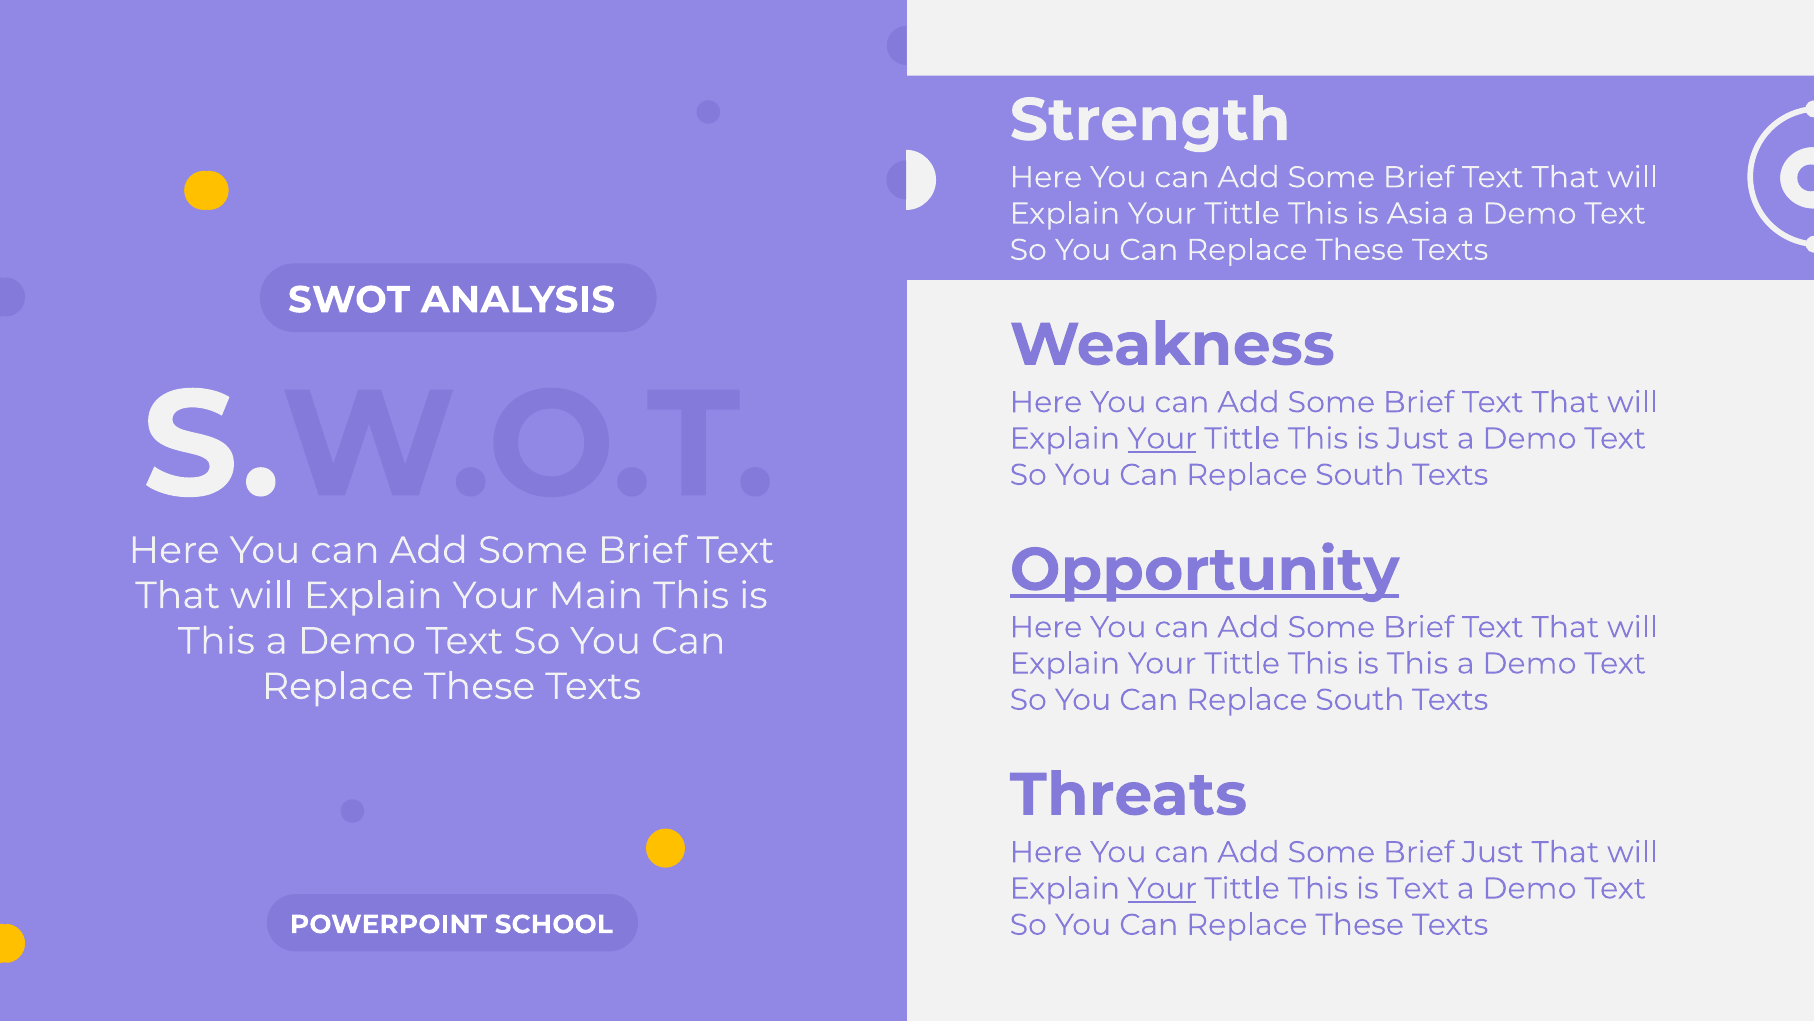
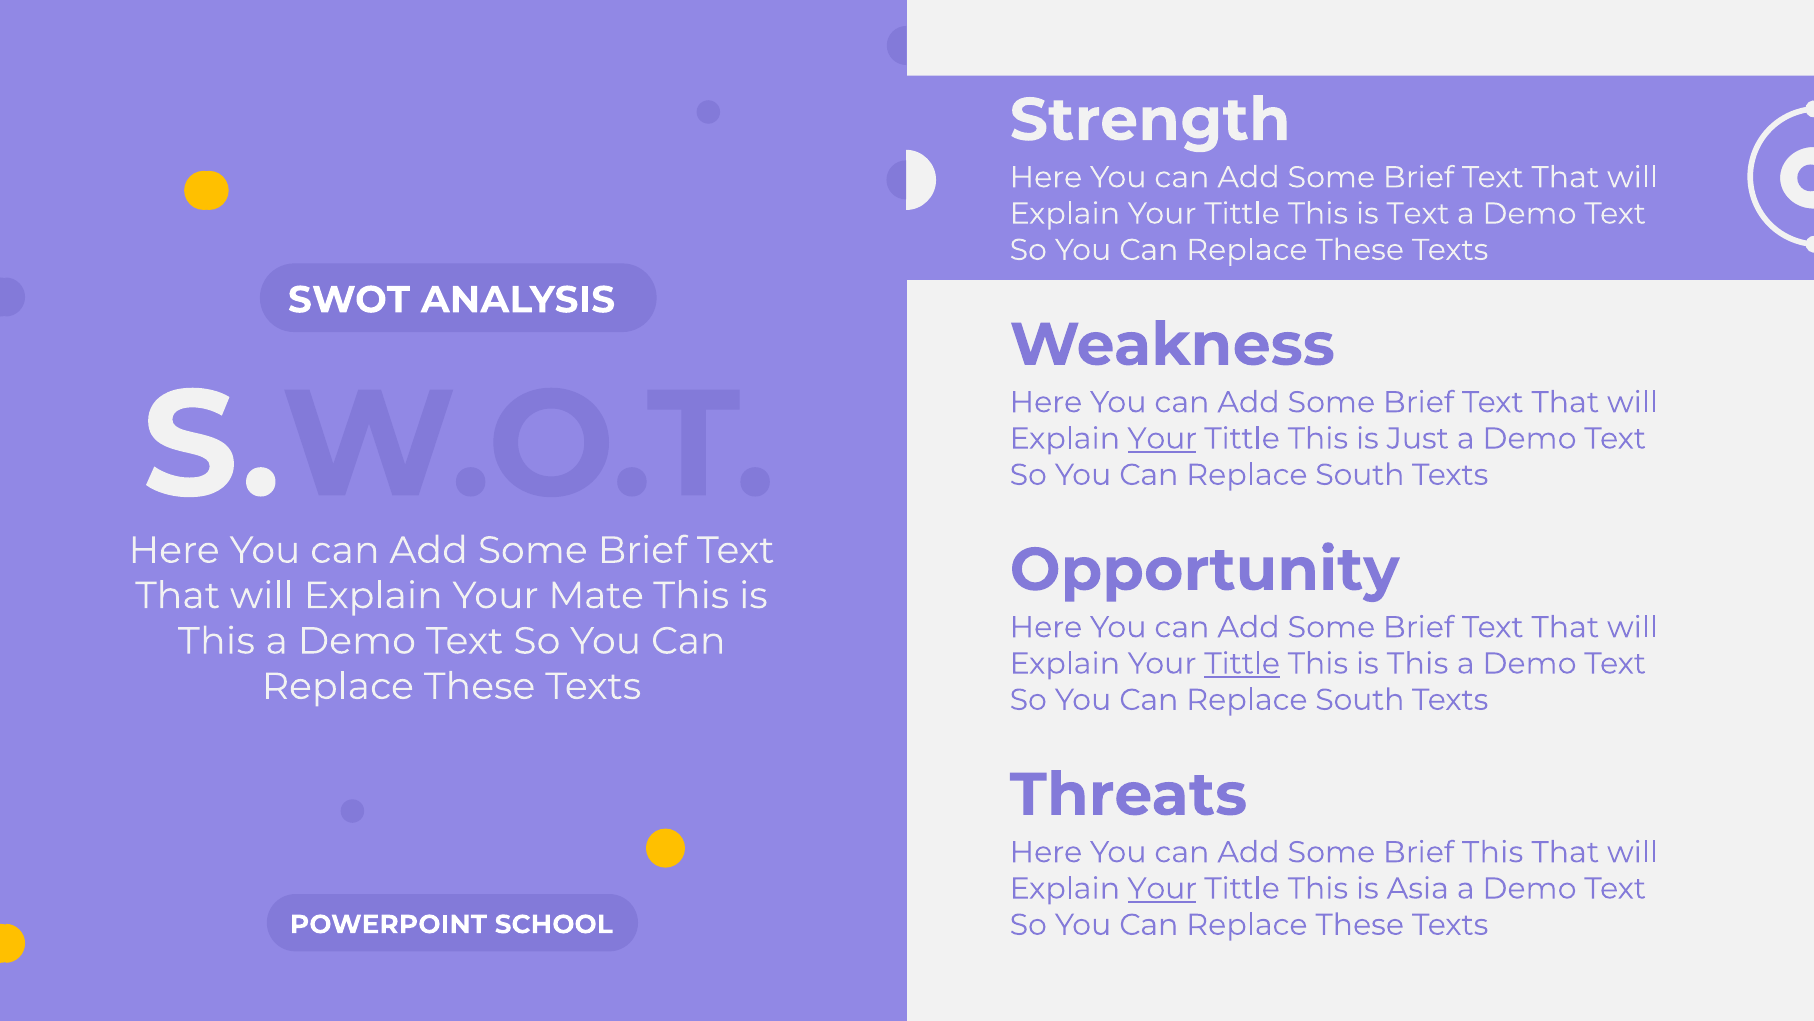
is Asia: Asia -> Text (1418, 214)
Opportunity underline: present -> none (1205, 570)
Main: Main -> Mate (596, 595)
Tittle underline: none -> present (1242, 663)
Brief Just: Just -> This (1493, 852)
is Text: Text -> Asia (1418, 888)
